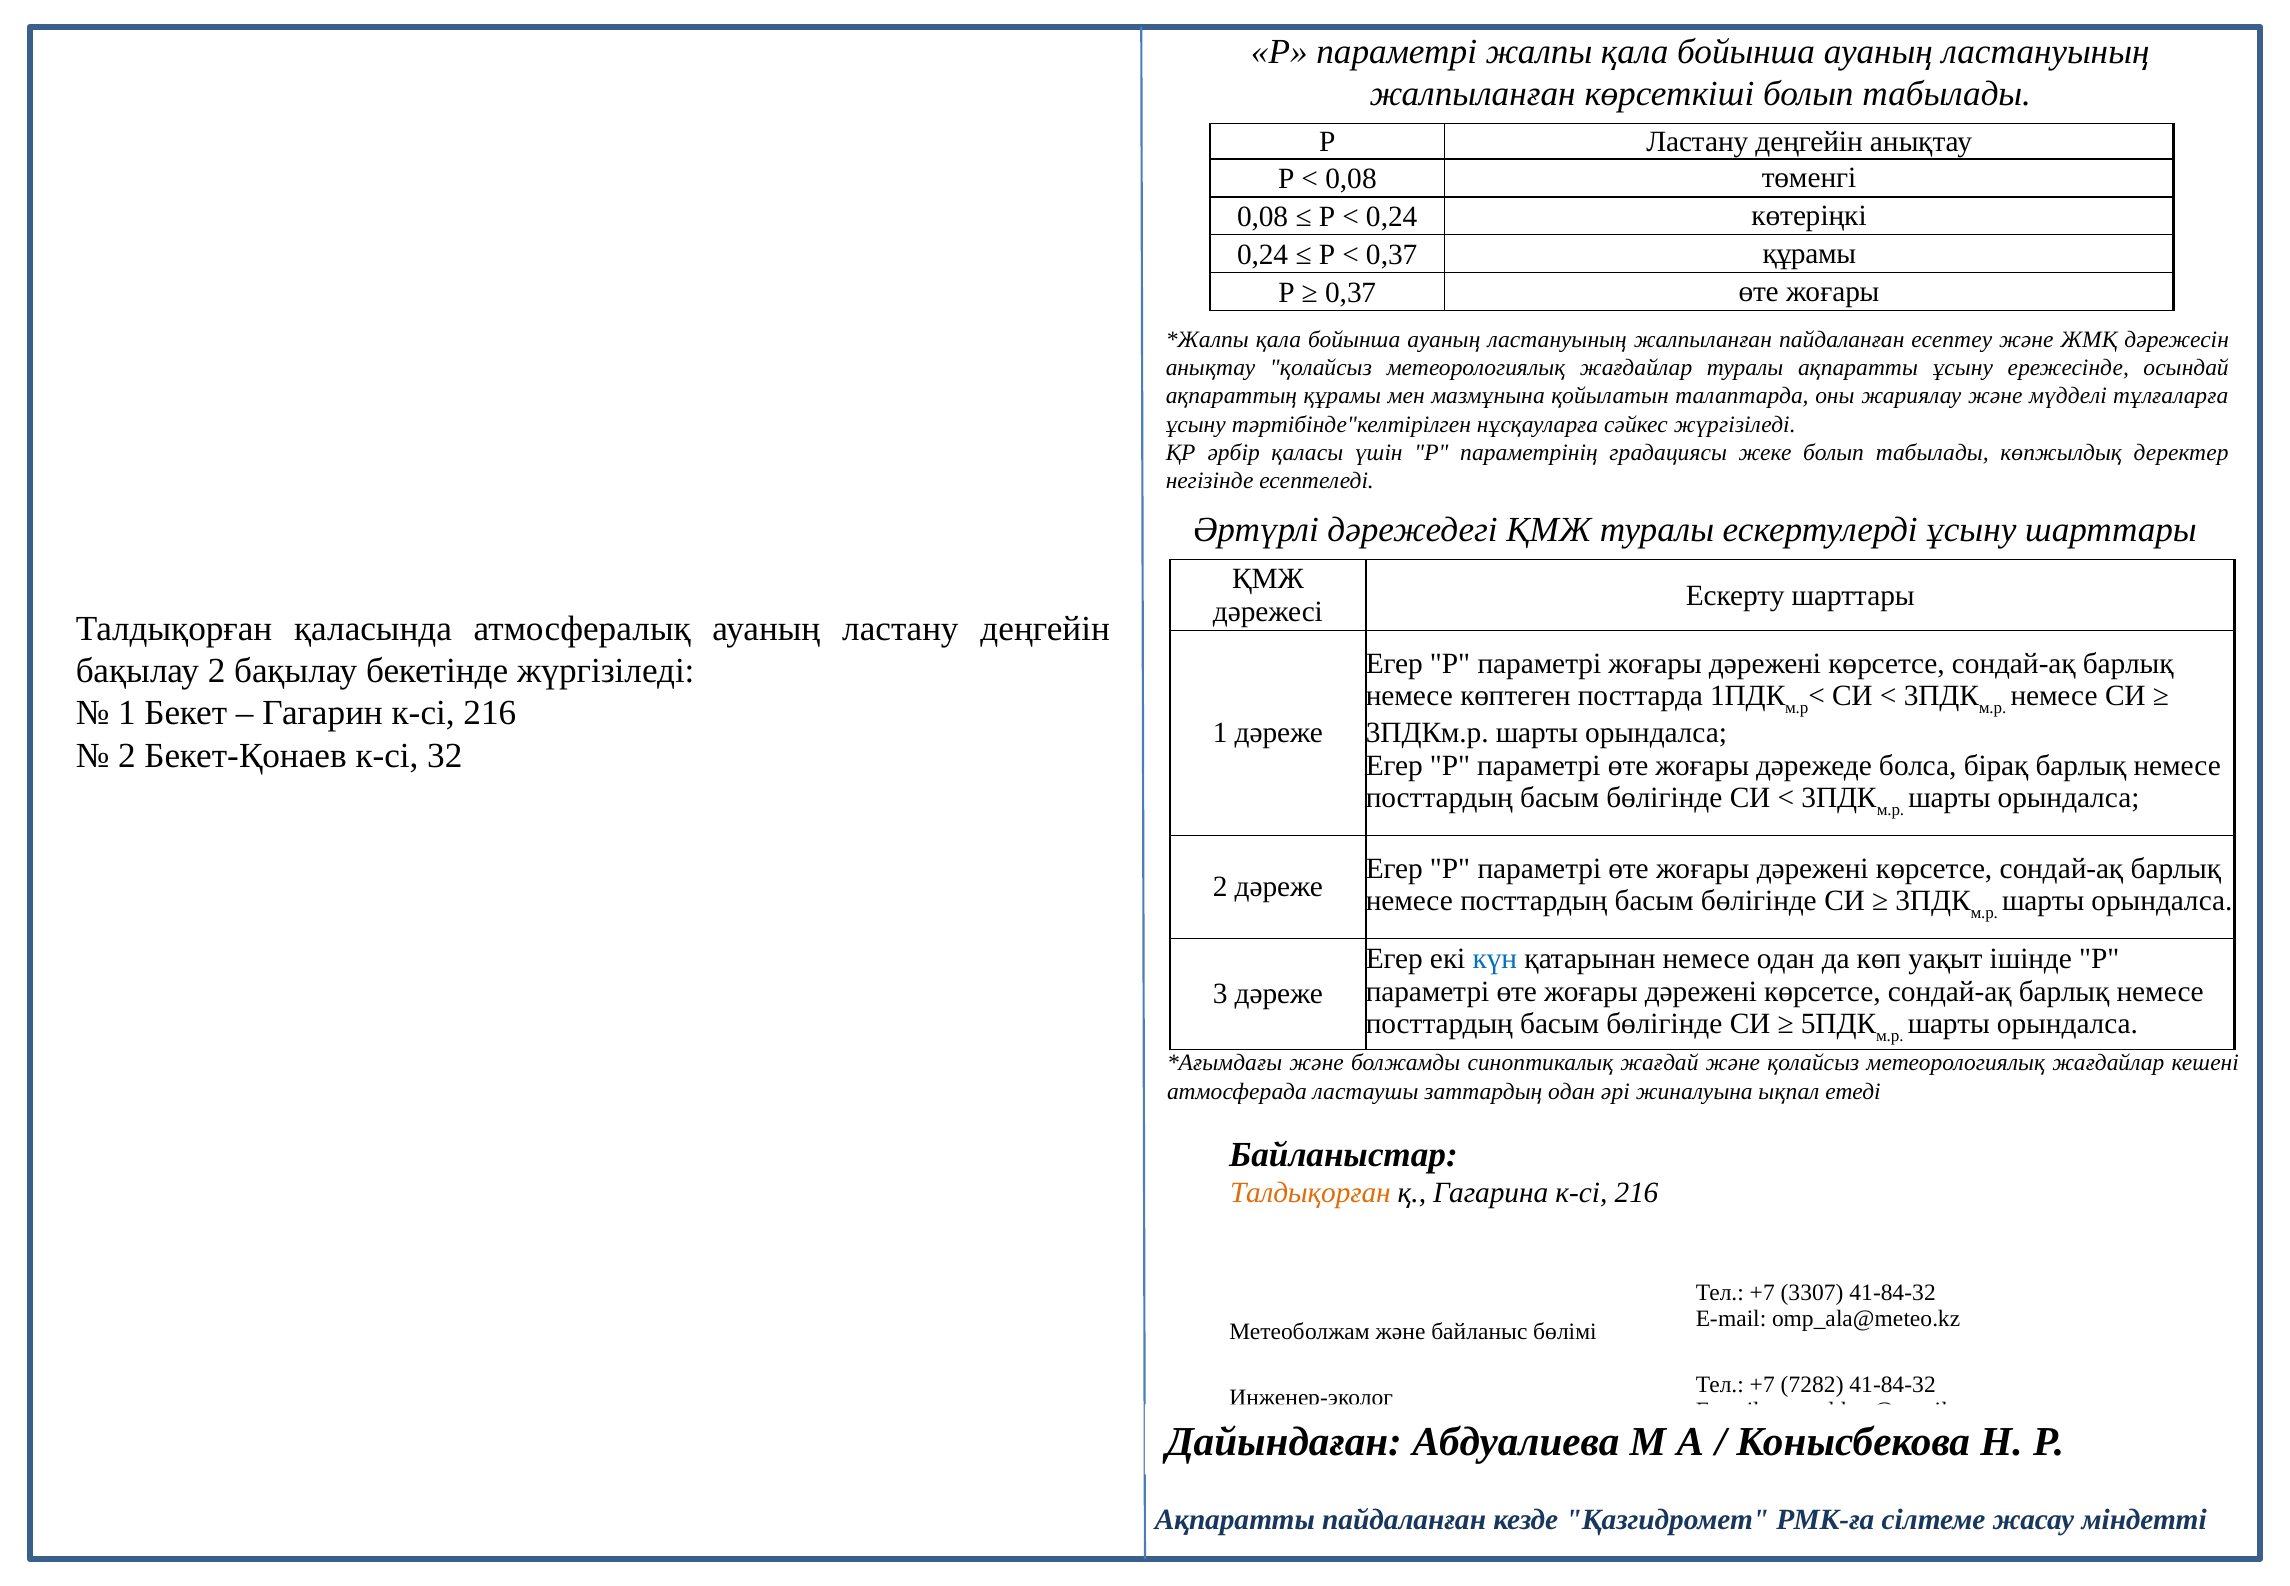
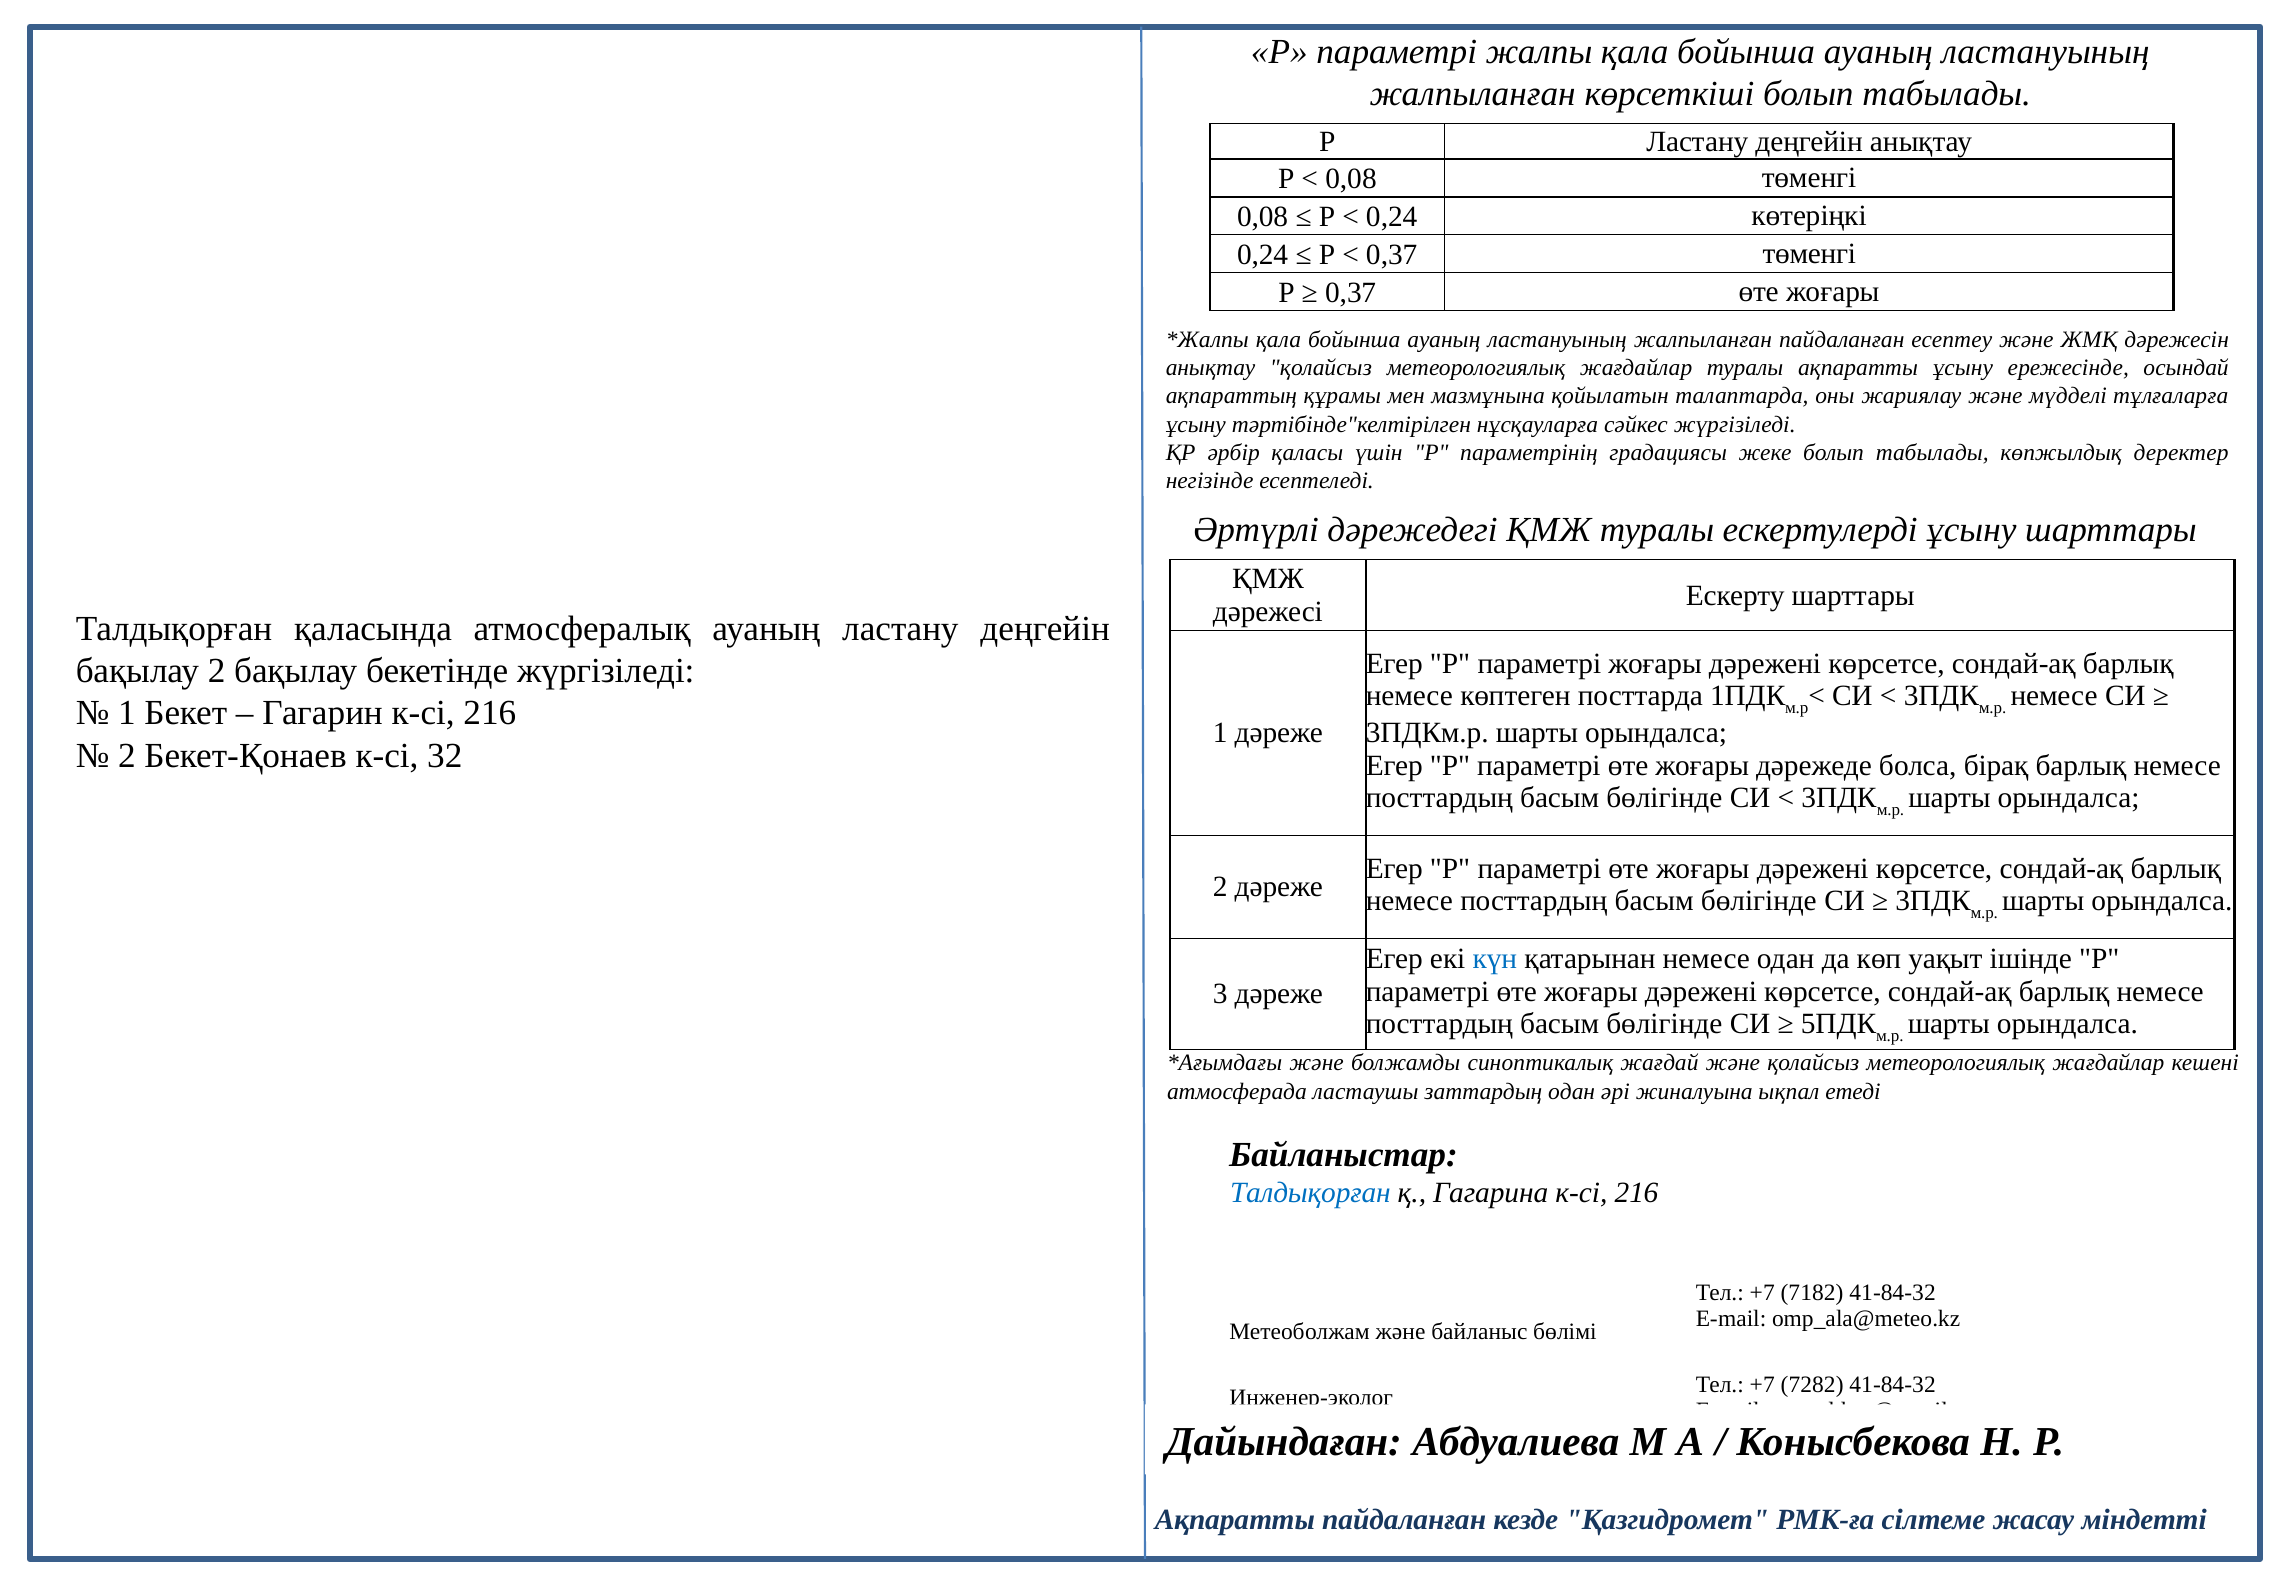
0,37 құрамы: құрамы -> төменгі (1809, 254)
Талдықорған colour: orange -> blue (1310, 1192)
3307: 3307 -> 7182 (1812, 1293)
